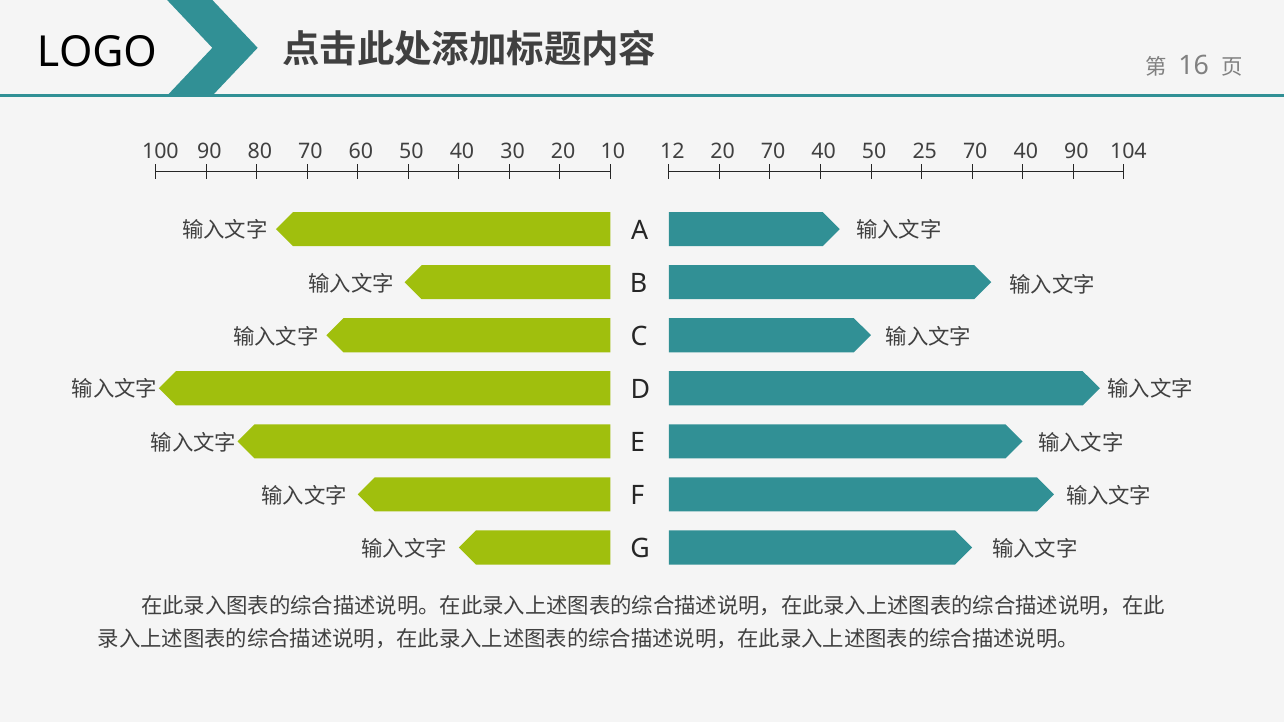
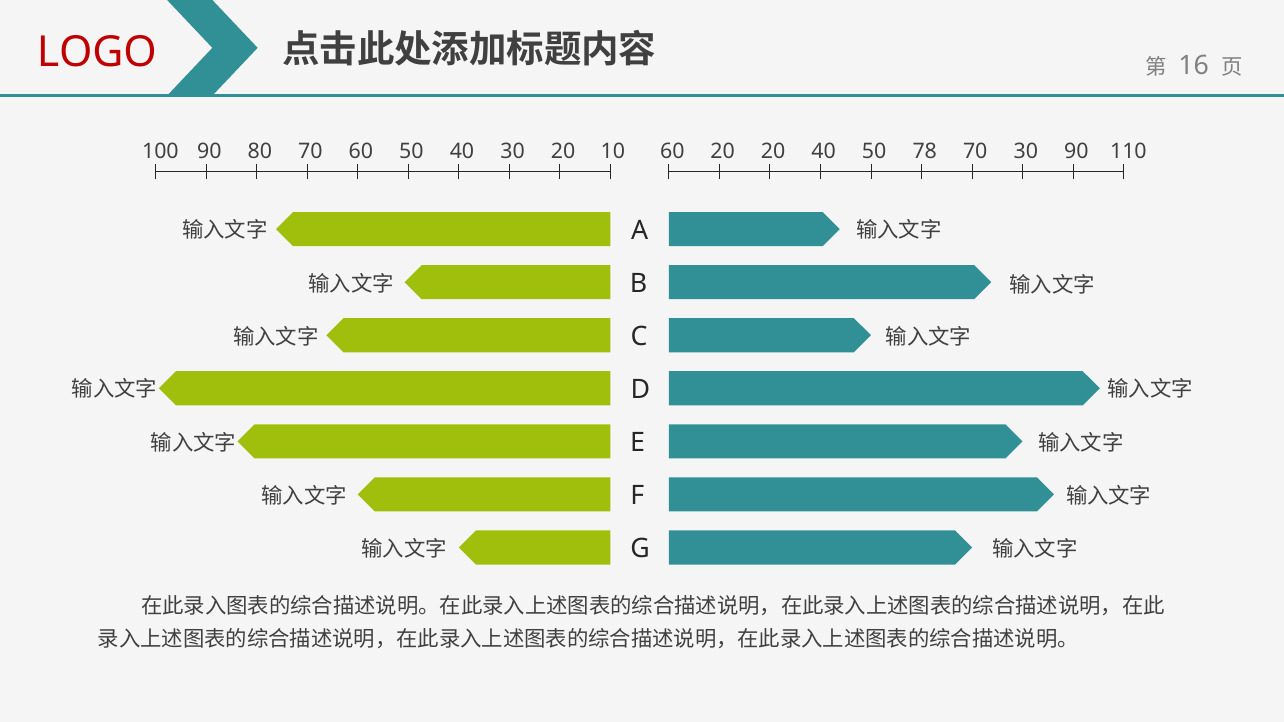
LOGO colour: black -> red (97, 52)
100 12: 12 -> 60 (672, 151)
20 70: 70 -> 20 (773, 151)
25: 25 -> 78 (925, 151)
40: 40 -> 30 (1026, 151)
104: 104 -> 110 (1128, 151)
